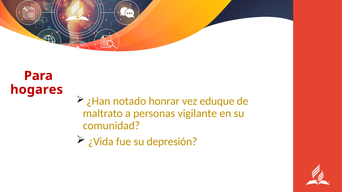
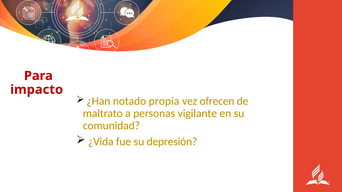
hogares: hogares -> impacto (37, 90)
honrar: honrar -> propia (164, 101)
eduque: eduque -> ofrecen (217, 101)
